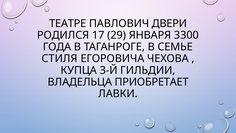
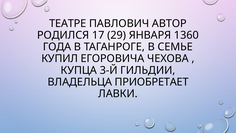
ДВЕРИ: ДВЕРИ -> АВТОР (169, 23)
3300: 3300 -> 1360 (186, 35)
СТИЛЯ: СТИЛЯ -> КУПИЛ (60, 58)
